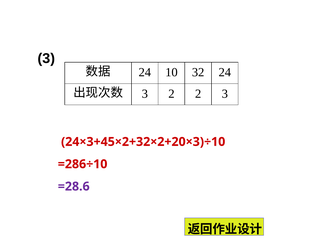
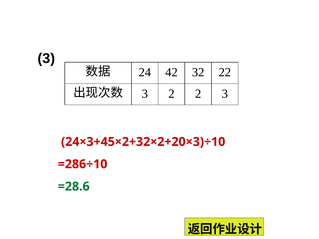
10: 10 -> 42 (171, 72)
32 24: 24 -> 22 (225, 72)
=28.6 colour: purple -> green (74, 187)
